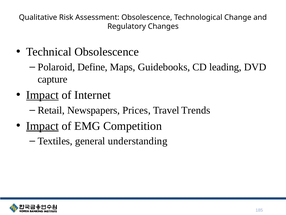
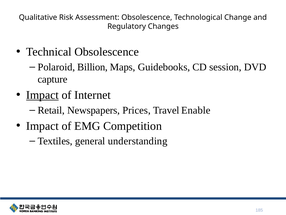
Define: Define -> Billion (93, 67)
leading: leading -> session (225, 67)
Trends: Trends -> Enable (196, 110)
Impact underline: present -> none (42, 126)
